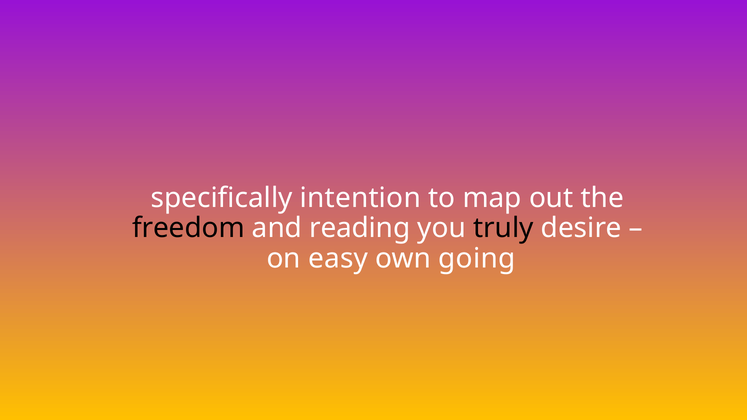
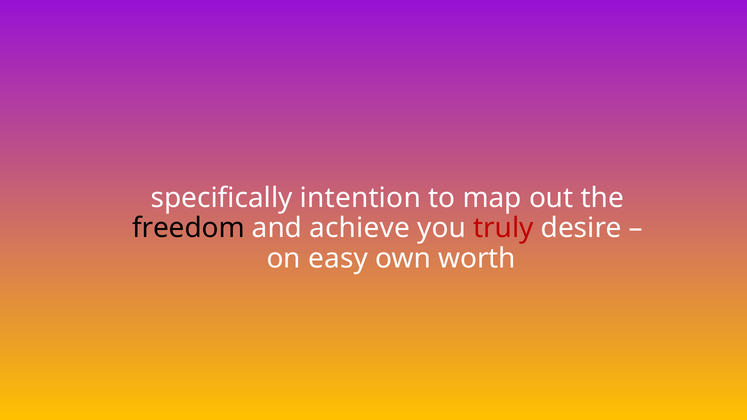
reading: reading -> achieve (360, 228)
truly colour: black -> red (503, 228)
going: going -> worth (477, 259)
